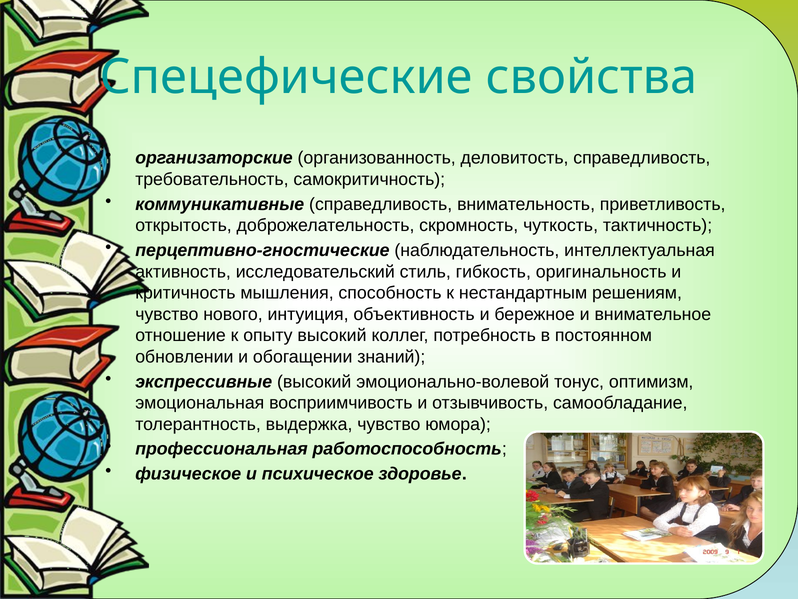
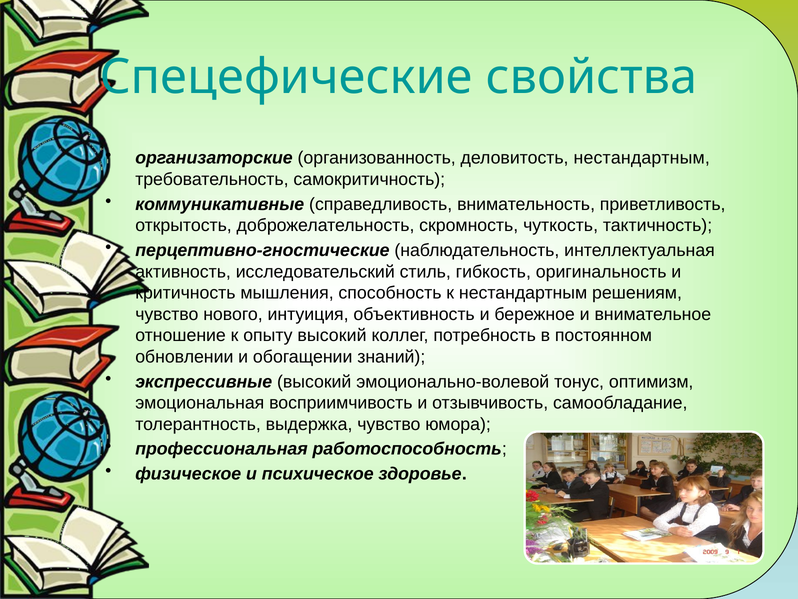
деловитость справедливость: справедливость -> нестандартным (642, 158)
